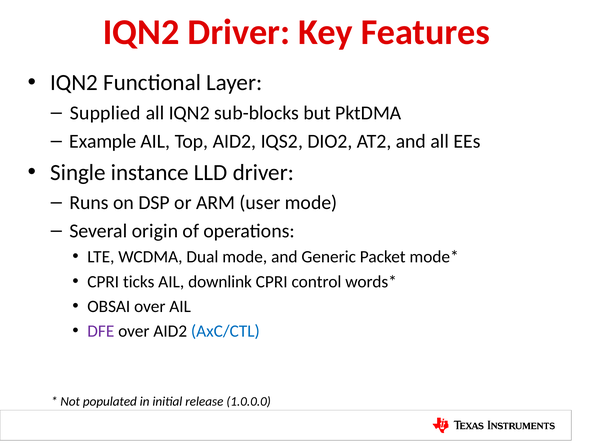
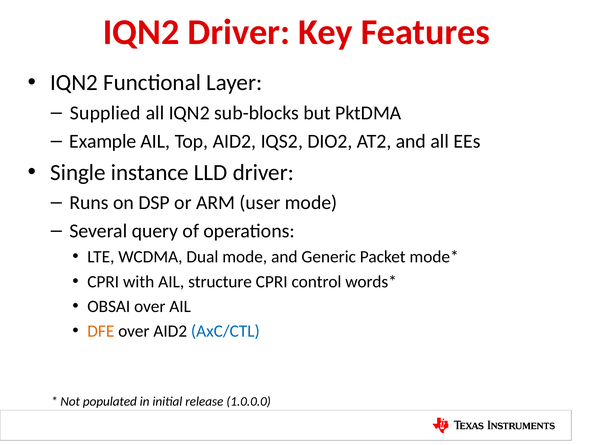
origin: origin -> query (155, 231)
ticks: ticks -> with (139, 281)
downlink: downlink -> structure (220, 281)
DFE colour: purple -> orange (101, 331)
